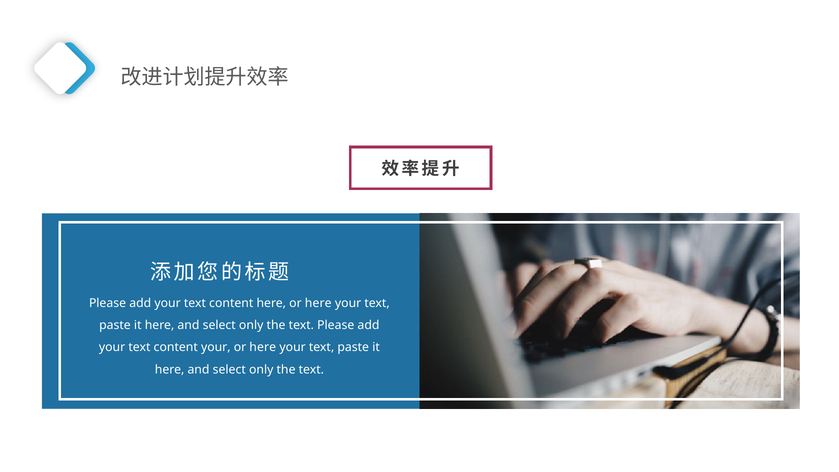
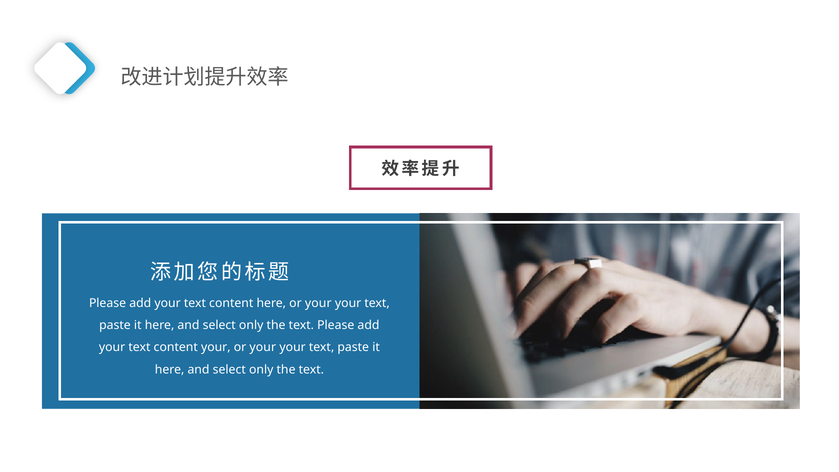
here or here: here -> your (318, 303)
here: here -> your (263, 347)
